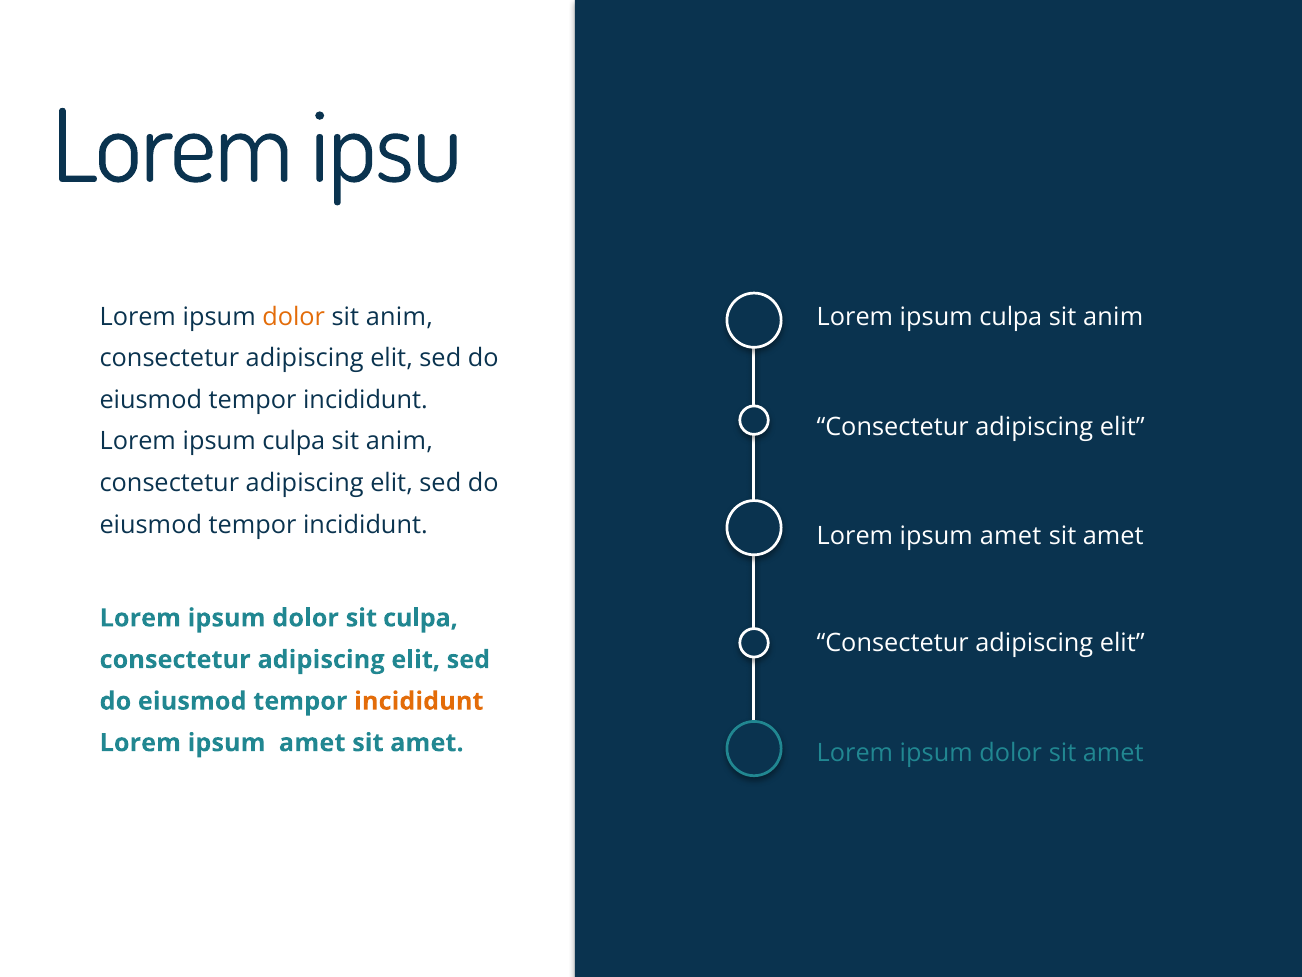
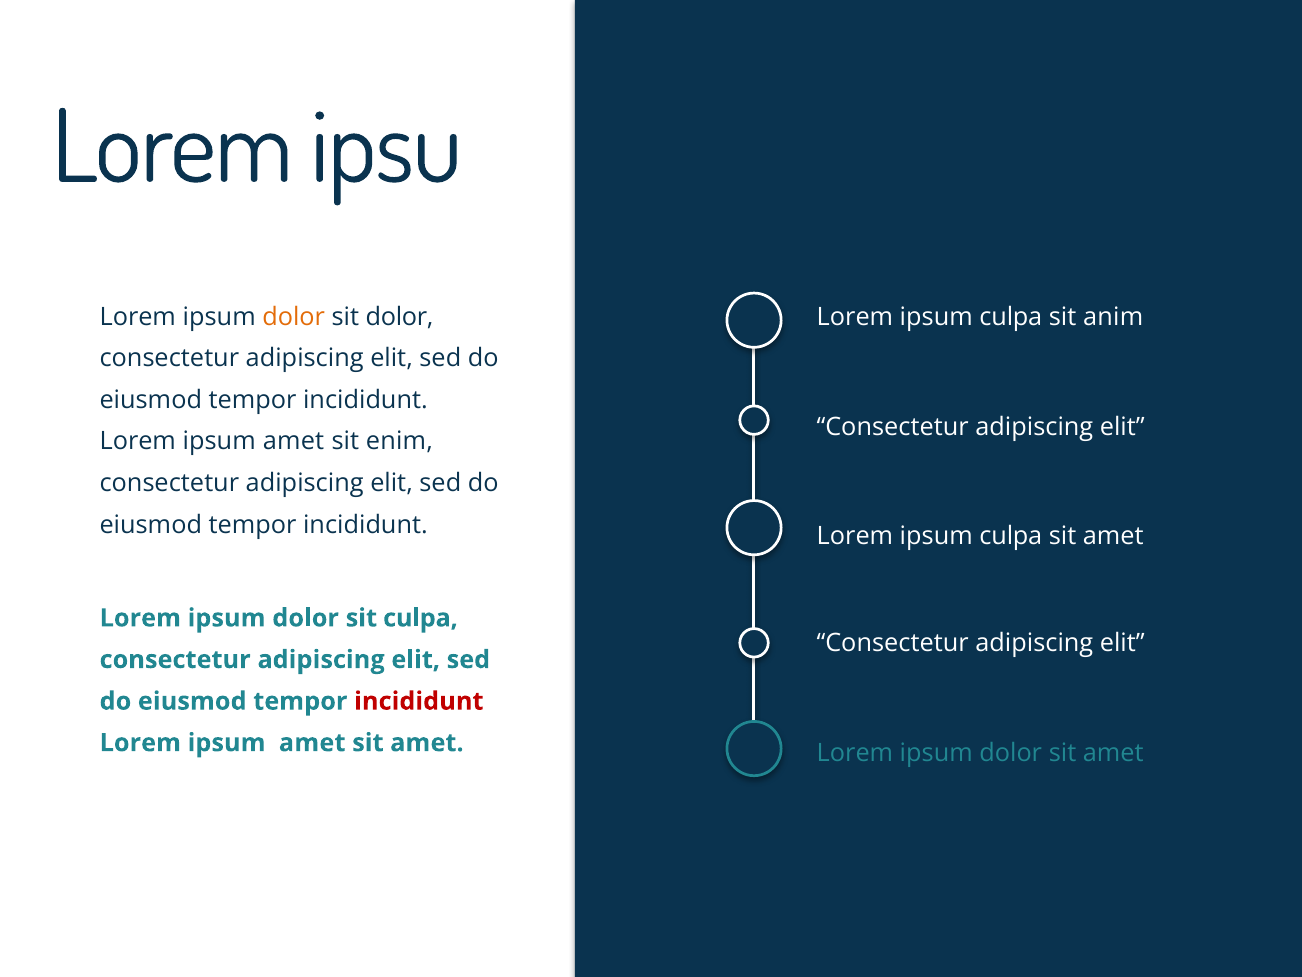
anim: anim -> dolor (400, 317)
culpa: culpa -> amet (294, 441)
anim: anim -> enim (399, 441)
amet: amet -> culpa (1011, 536)
incididunt colour: orange -> red (419, 701)
